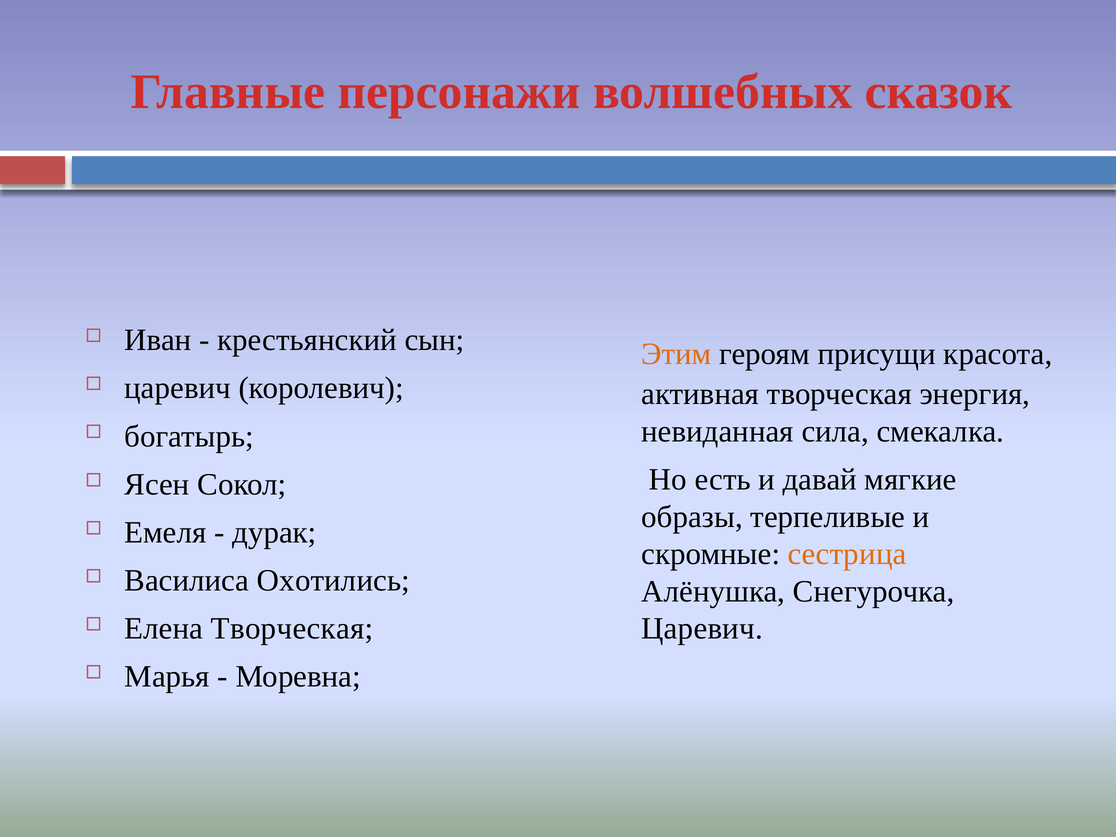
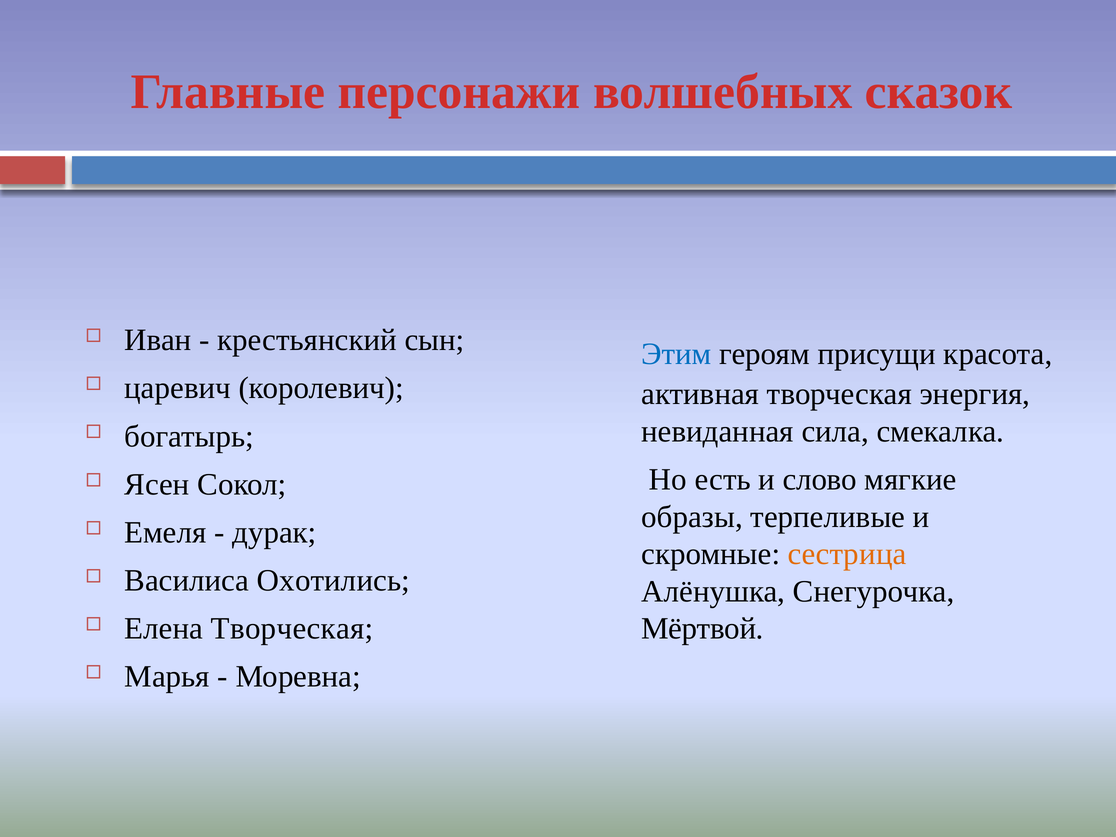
Этим colour: orange -> blue (676, 354)
давай: давай -> слово (820, 480)
Царевич: Царевич -> Мёртвой (702, 629)
